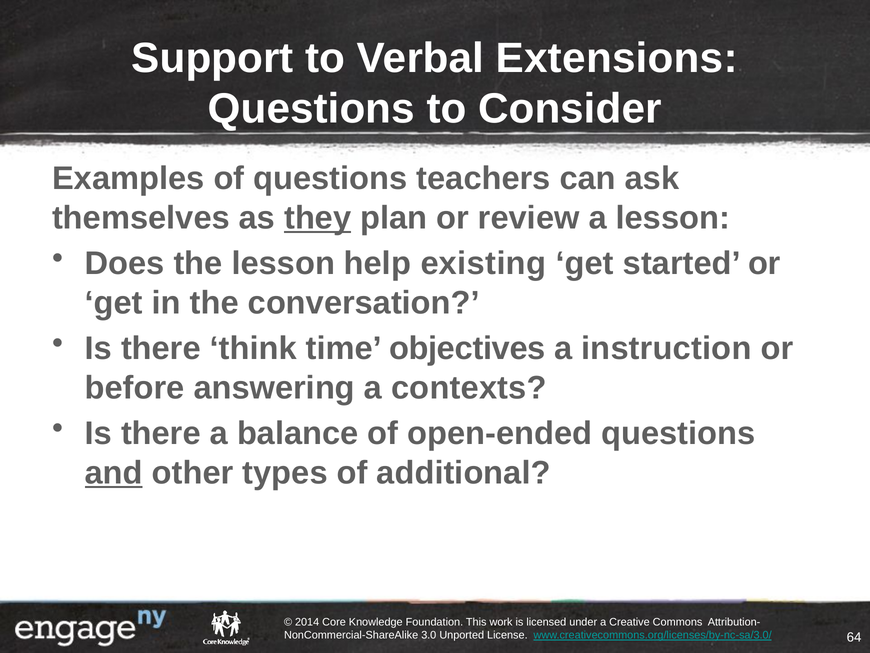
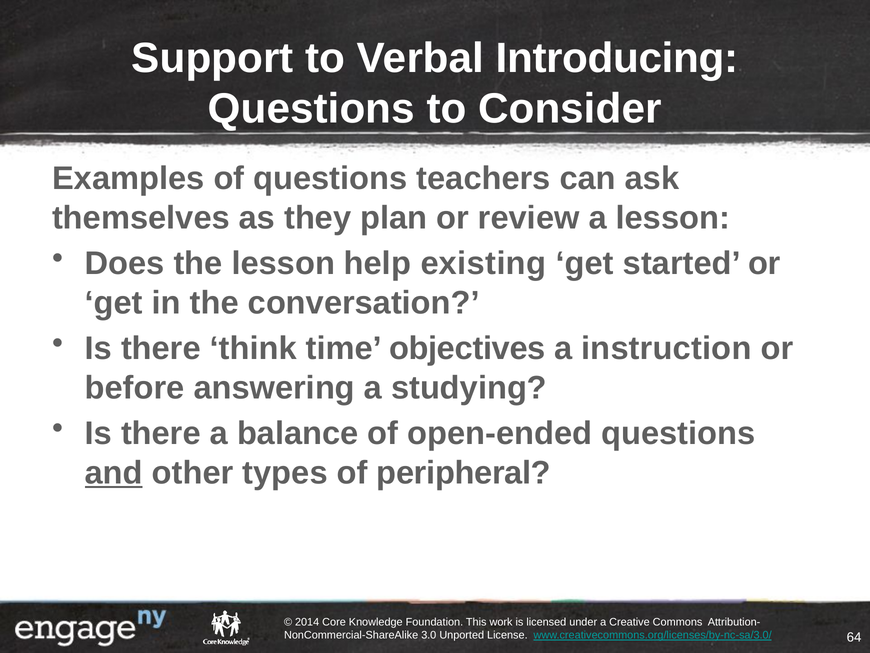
Extensions: Extensions -> Introducing (617, 58)
they underline: present -> none (318, 218)
contexts: contexts -> studying (469, 387)
additional: additional -> peripheral (464, 472)
